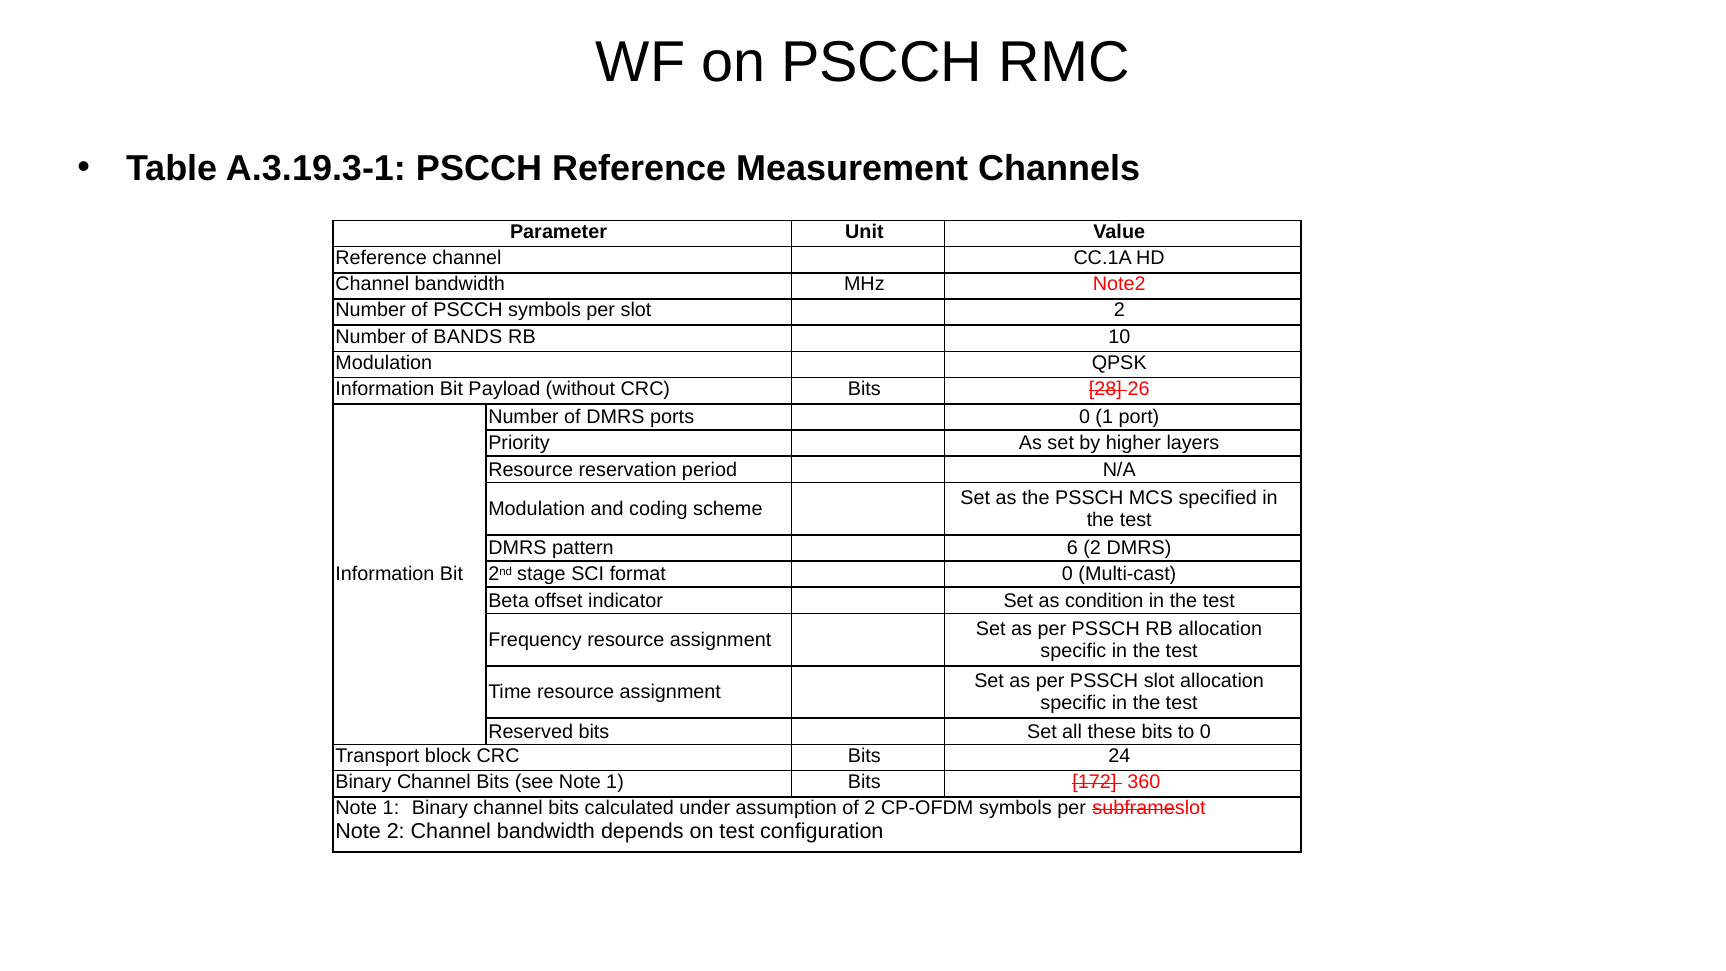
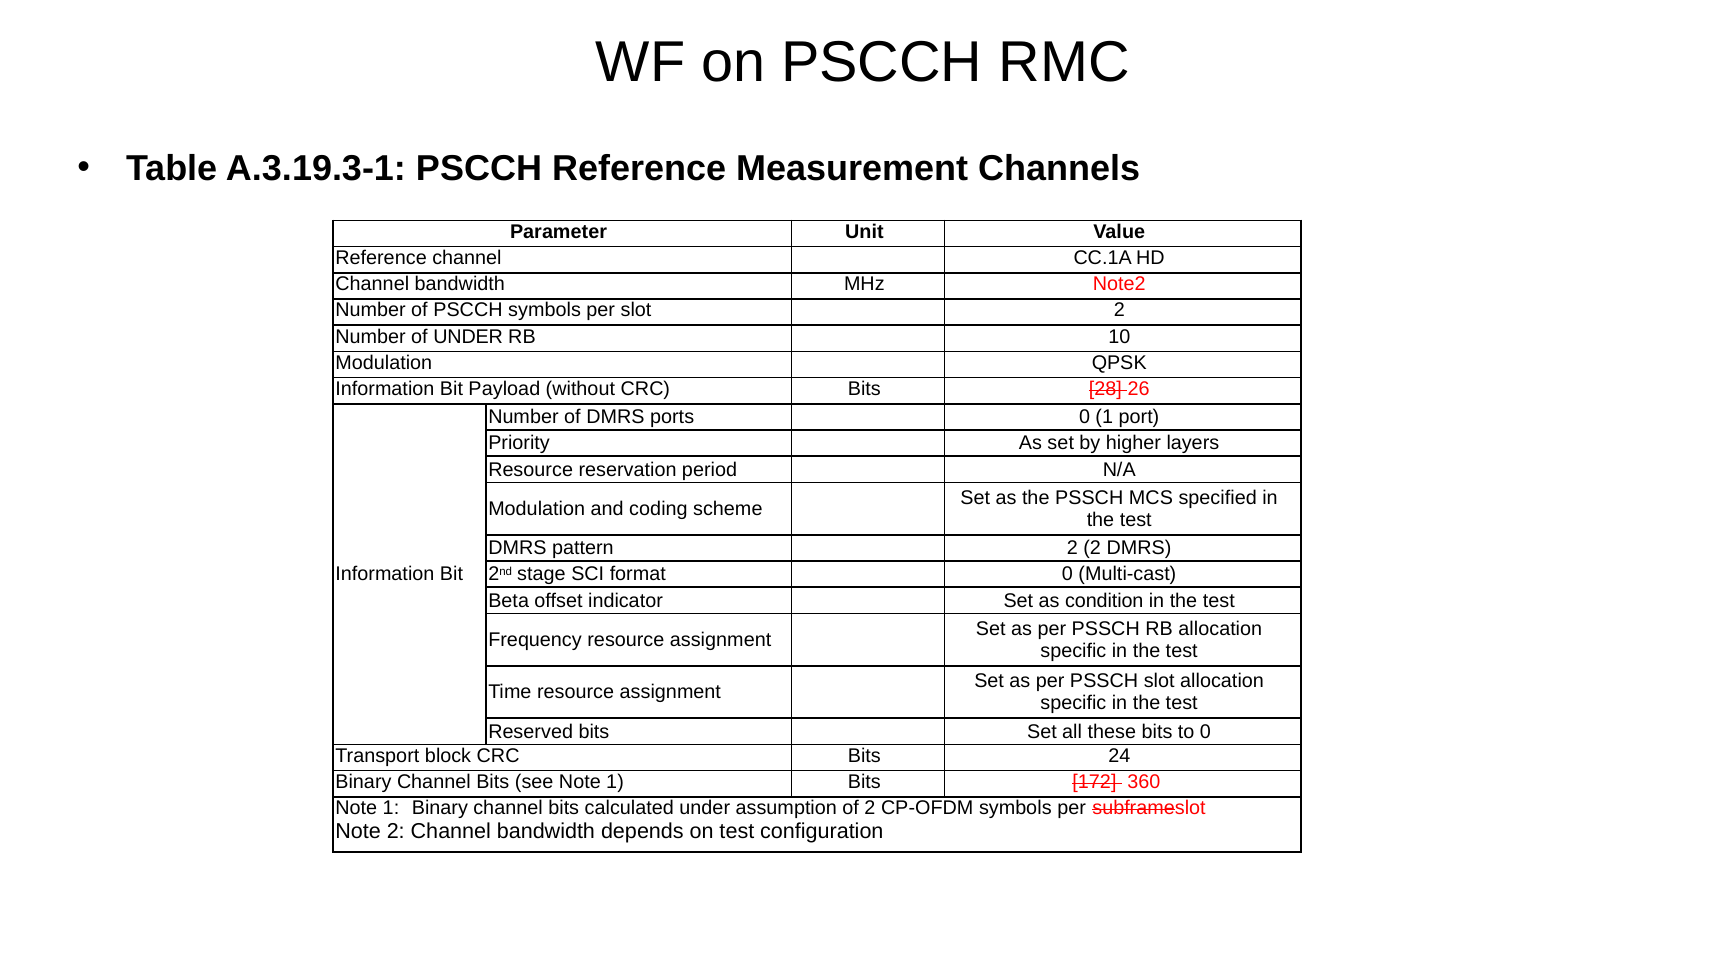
of BANDS: BANDS -> UNDER (468, 337)
pattern 6: 6 -> 2 (1072, 548)
